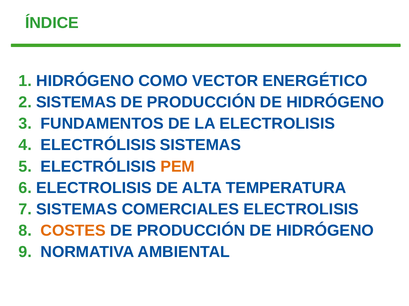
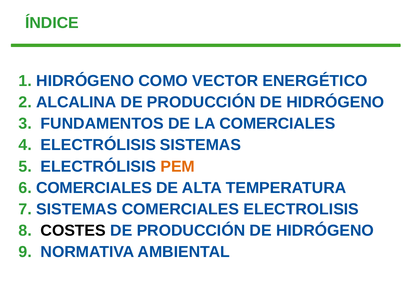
2 SISTEMAS: SISTEMAS -> ALCALINA (76, 103)
LA ELECTROLISIS: ELECTROLISIS -> COMERCIALES (277, 124)
6 ELECTROLISIS: ELECTROLISIS -> COMERCIALES (94, 188)
COSTES colour: orange -> black (73, 231)
